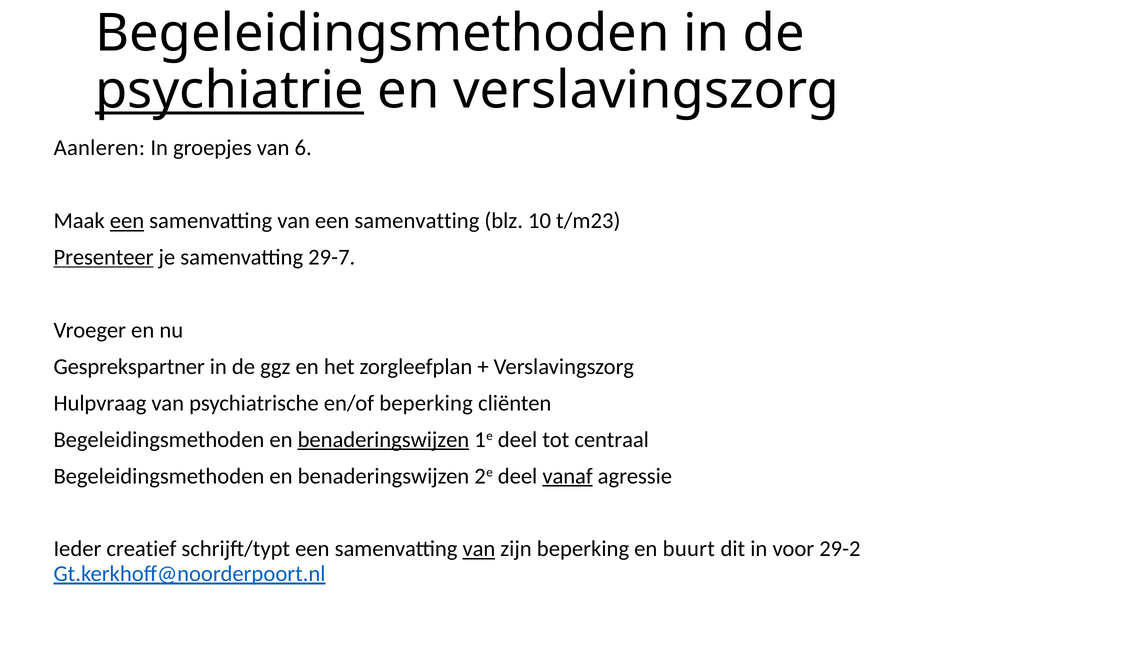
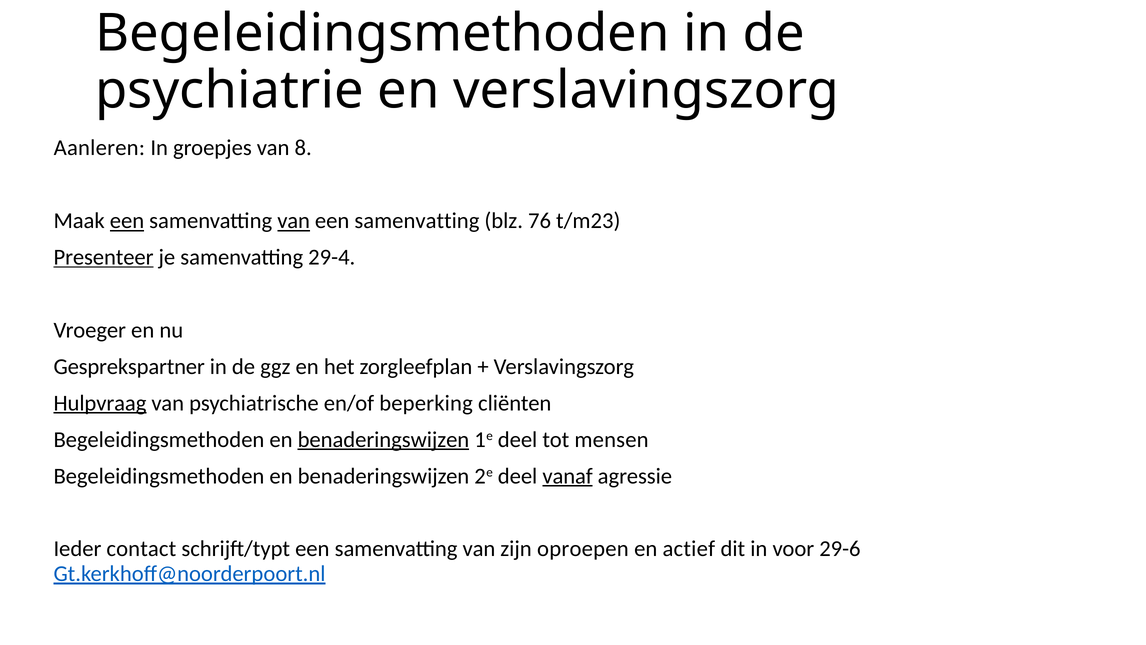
psychiatrie underline: present -> none (229, 90)
6: 6 -> 8 (303, 148)
van underline: none -> present (294, 221)
10: 10 -> 76 (540, 221)
29-7: 29-7 -> 29-4 (332, 257)
Hulpvraag underline: none -> present (100, 403)
centraal: centraal -> mensen (612, 439)
creatief: creatief -> contact (141, 549)
van underline: present -> none (479, 549)
zijn beperking: beperking -> oproepen (583, 549)
buurt: buurt -> actief (689, 549)
29-2: 29-2 -> 29-6 (840, 549)
